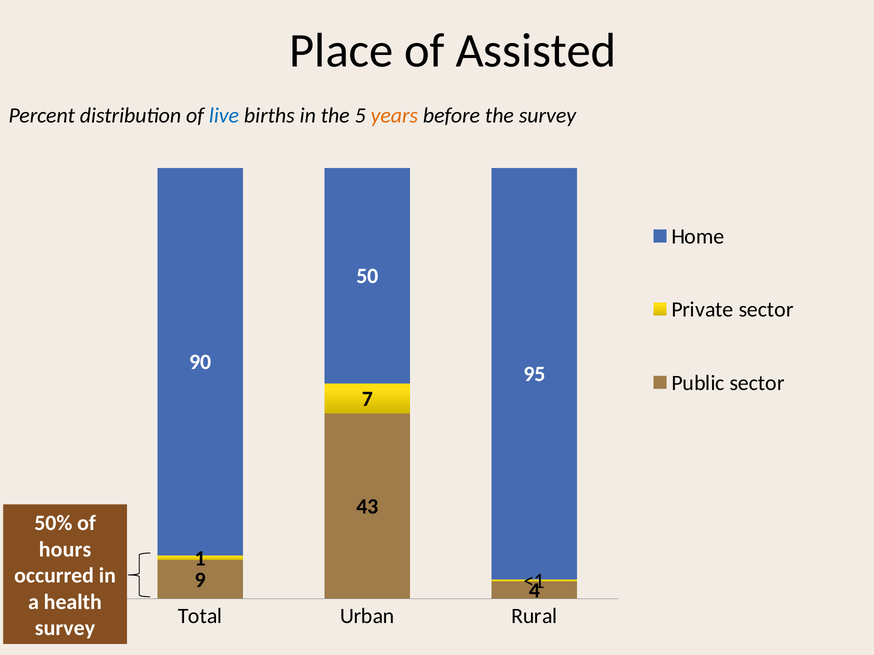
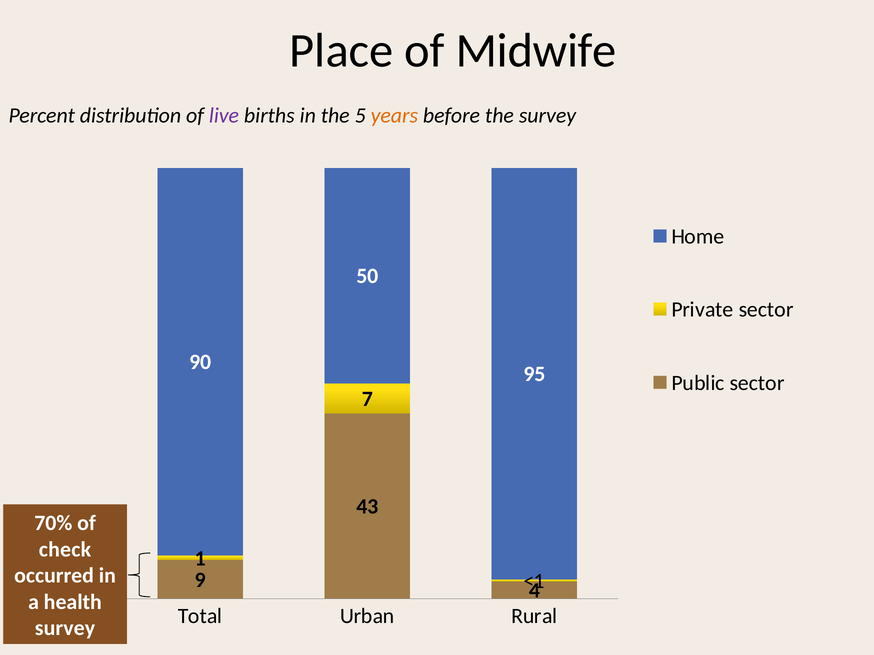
Assisted: Assisted -> Midwife (536, 51)
live colour: blue -> purple (224, 116)
50%: 50% -> 70% (53, 524)
hours: hours -> check (65, 550)
